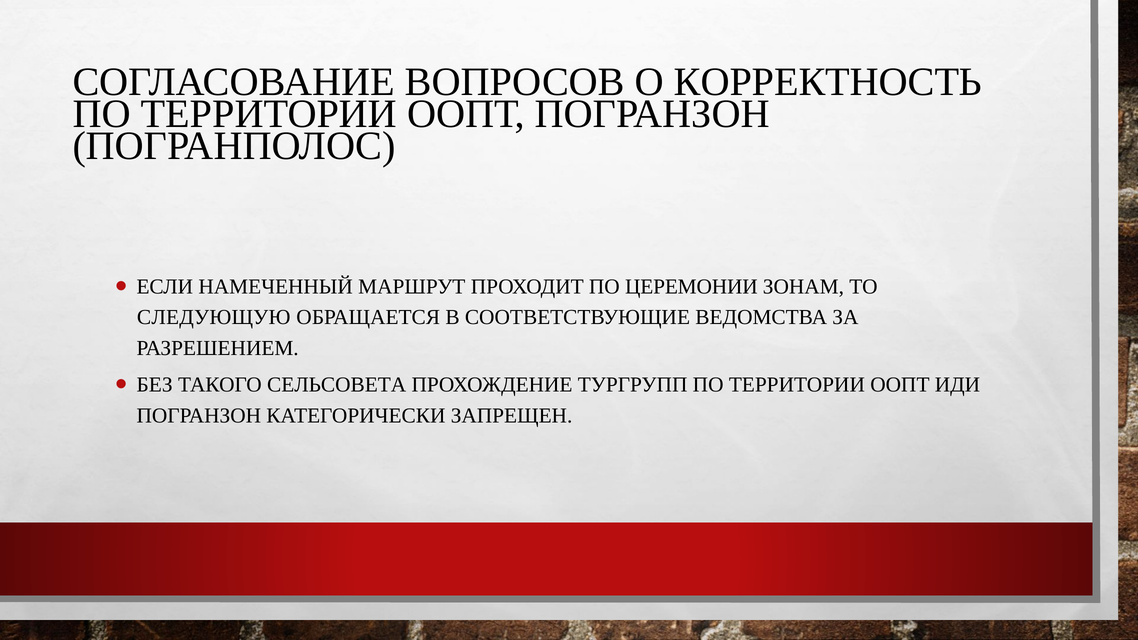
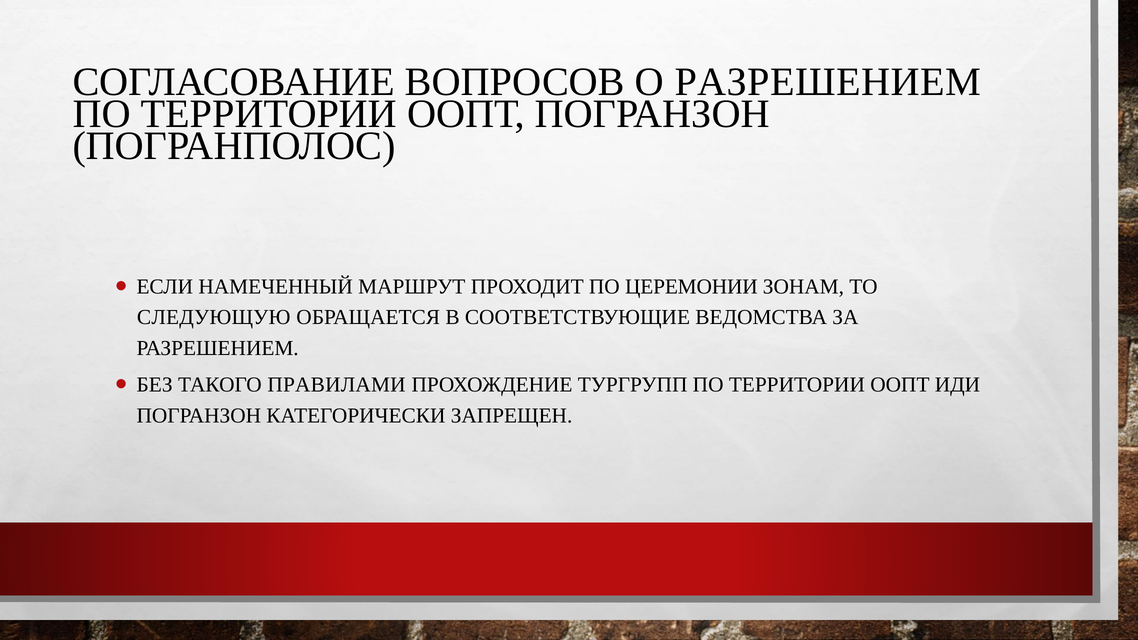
О КОРРЕКТНОСТЬ: КОРРЕКТНОСТЬ -> РАЗРЕШЕНИЕМ (828, 82)
СЕЛЬСОВЕТА: СЕЛЬСОВЕТА -> ПРАВИЛАМИ (337, 385)
